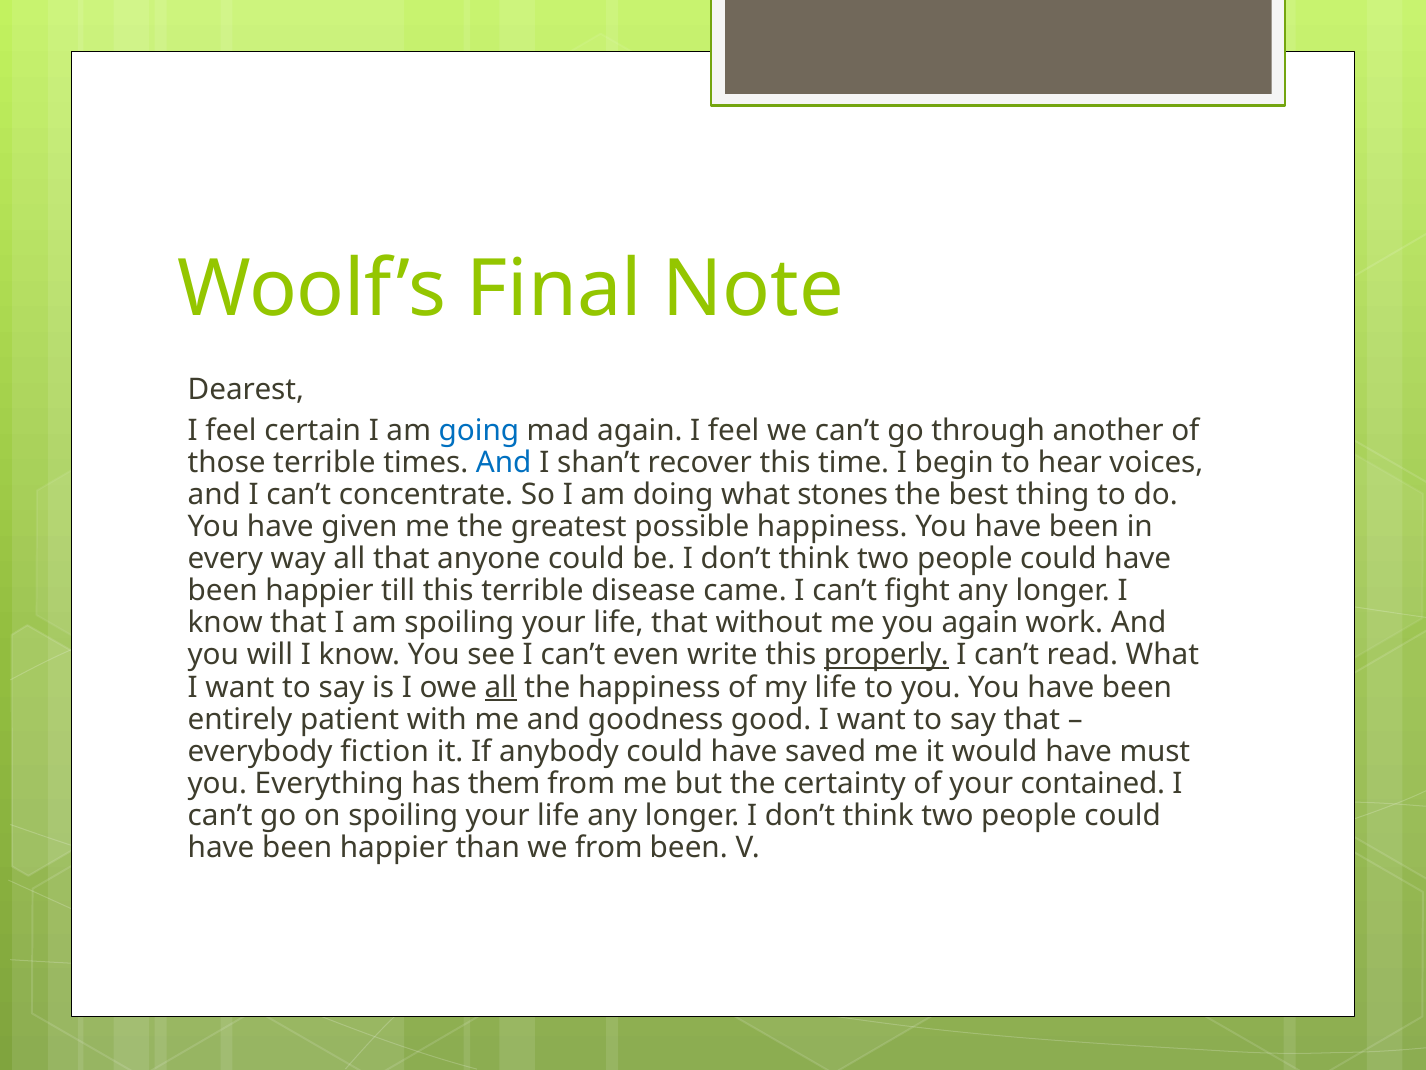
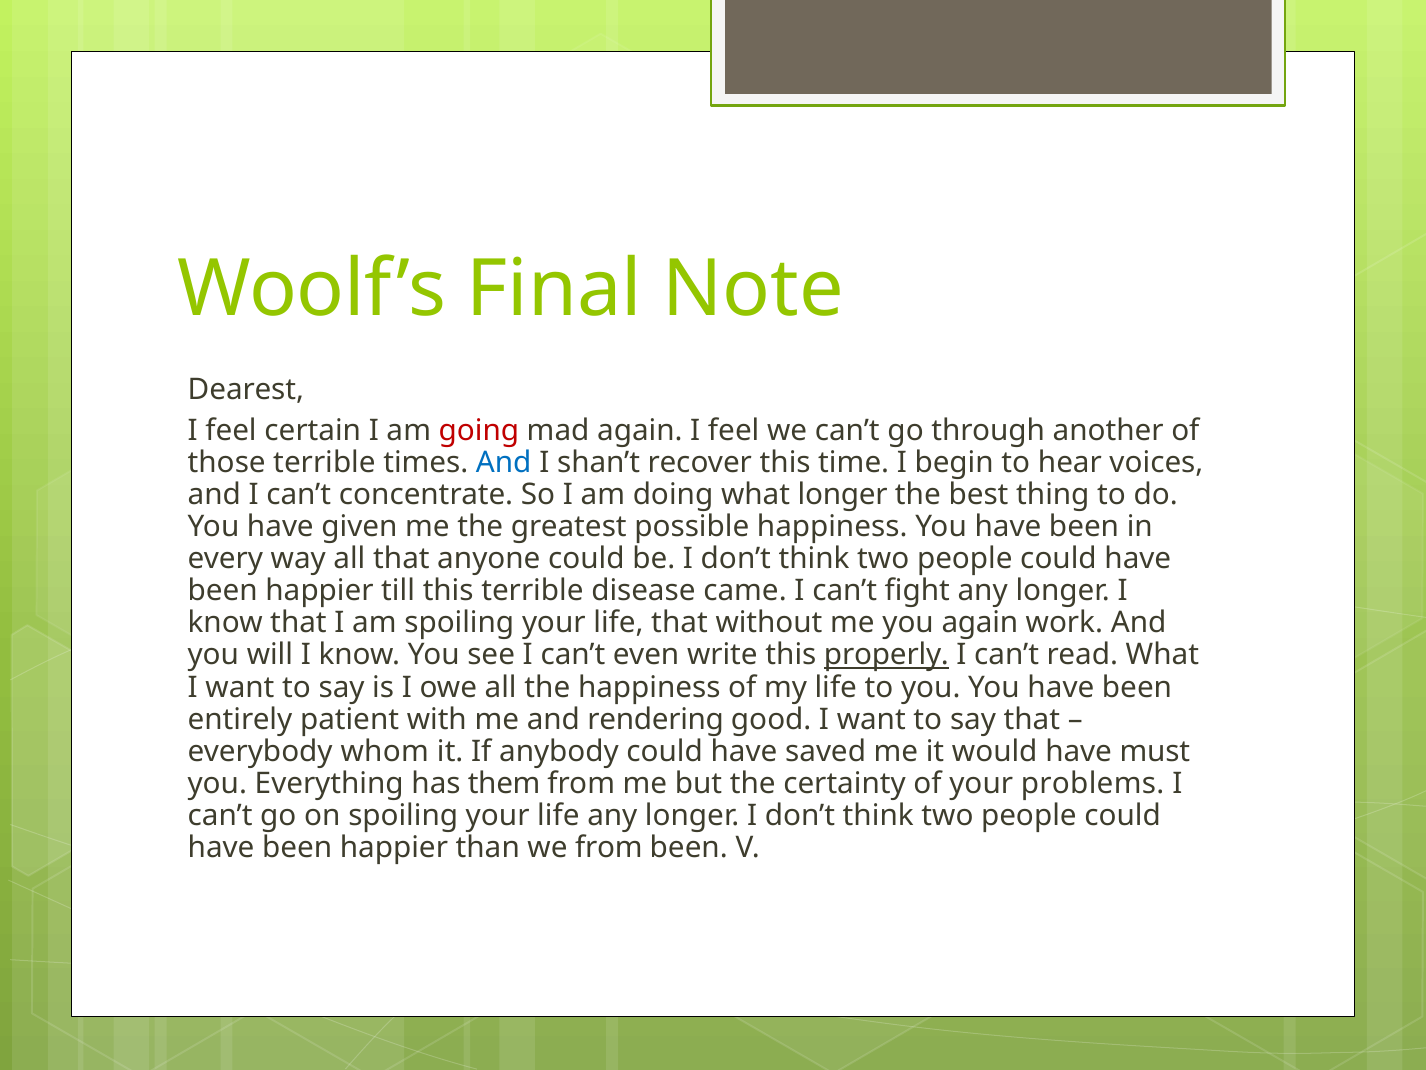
going colour: blue -> red (479, 430)
what stones: stones -> longer (843, 494)
all underline: present -> none (501, 687)
goodness: goodness -> rendering (656, 719)
fiction: fiction -> whom (385, 751)
contained: contained -> problems (1093, 783)
